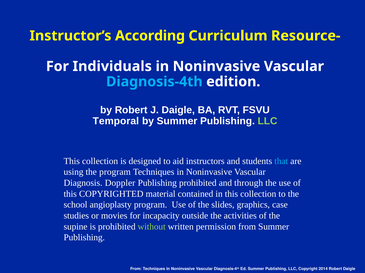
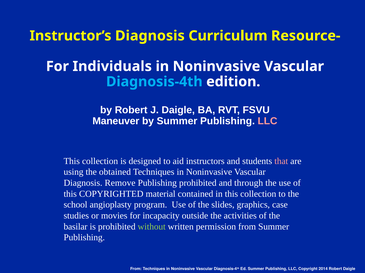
Instructor’s According: According -> Diagnosis (150, 36)
Temporal: Temporal -> Maneuver (116, 121)
LLC colour: light green -> pink (268, 121)
that colour: light blue -> pink (281, 161)
the program: program -> obtained (115, 172)
Doppler: Doppler -> Remove (120, 183)
supine: supine -> basilar (76, 227)
